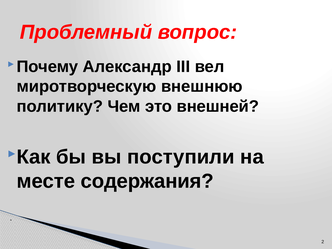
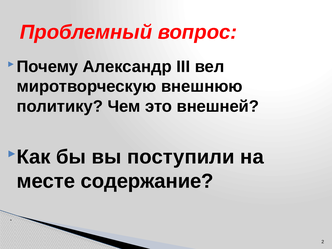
содержания: содержания -> содержание (147, 181)
